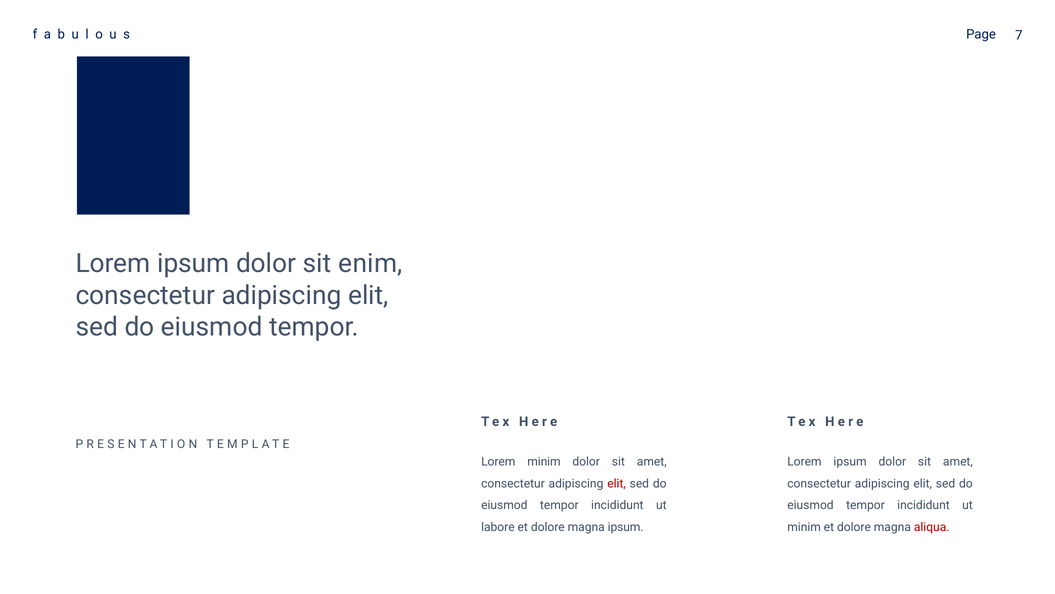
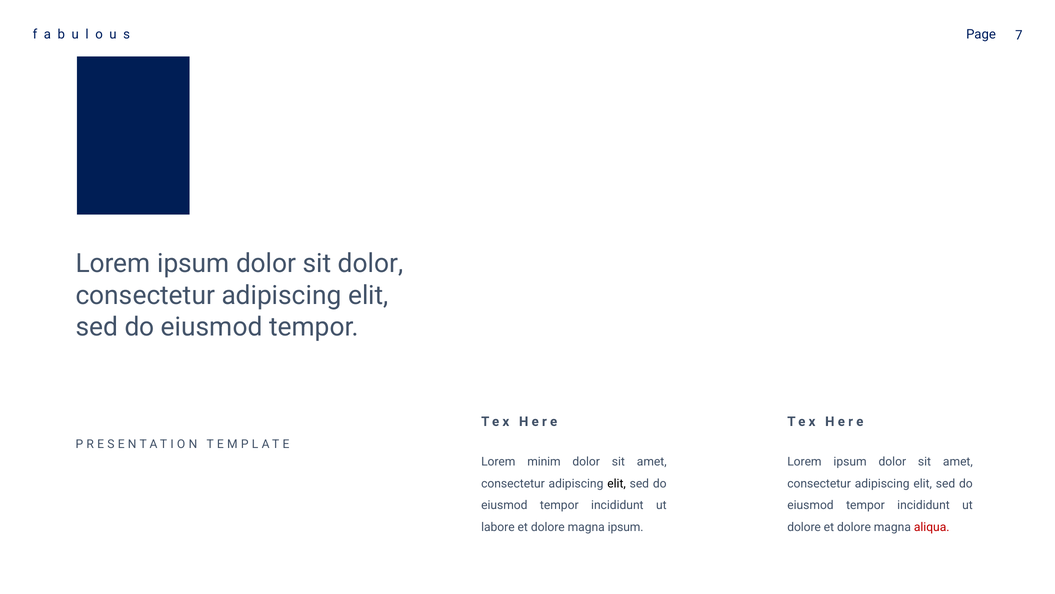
sit enim: enim -> dolor (371, 264)
elit colour: red -> black (617, 483)
minim: minim -> dolore (804, 527)
